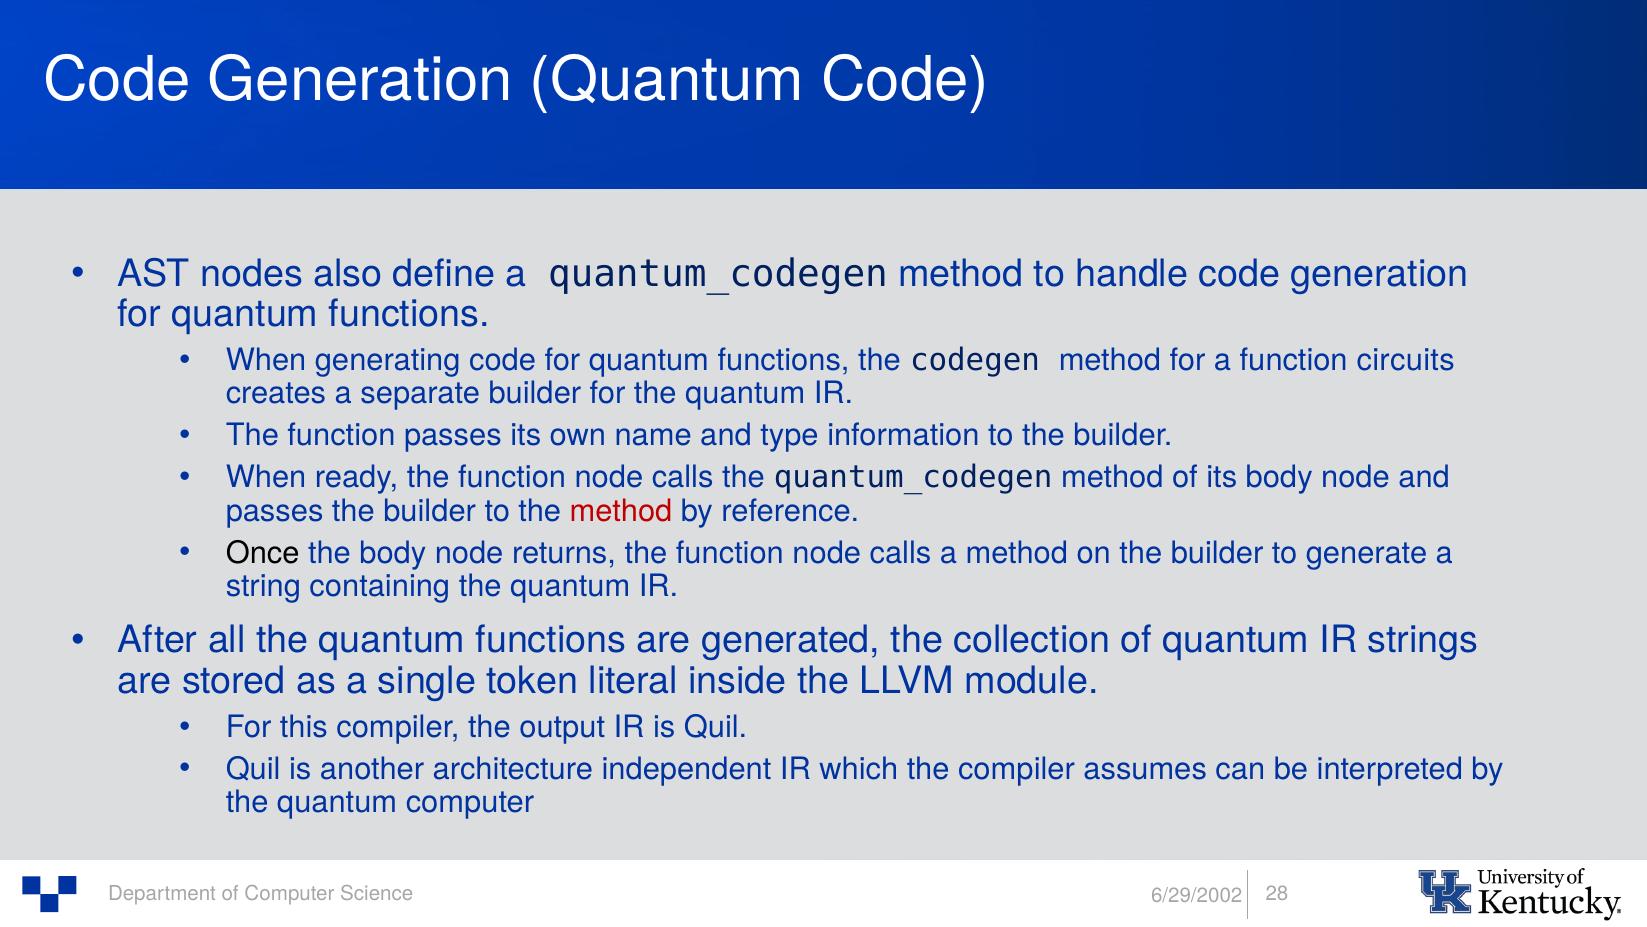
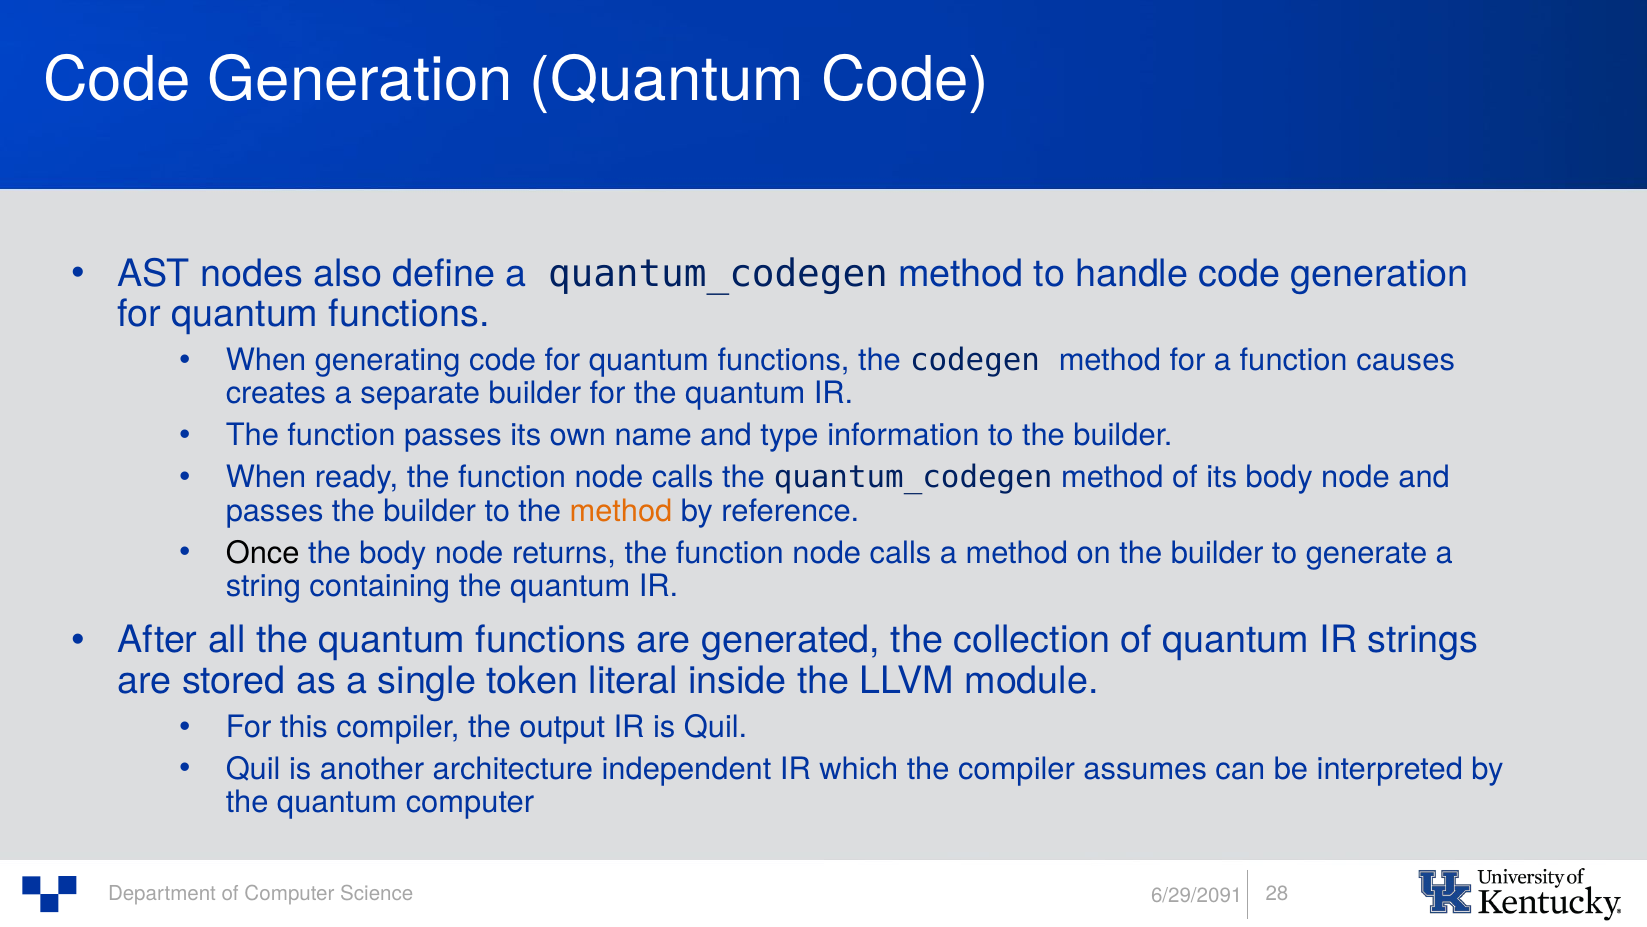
circuits: circuits -> causes (1406, 360)
method colour: red -> orange (621, 511)
6/29/2002: 6/29/2002 -> 6/29/2091 (1197, 895)
